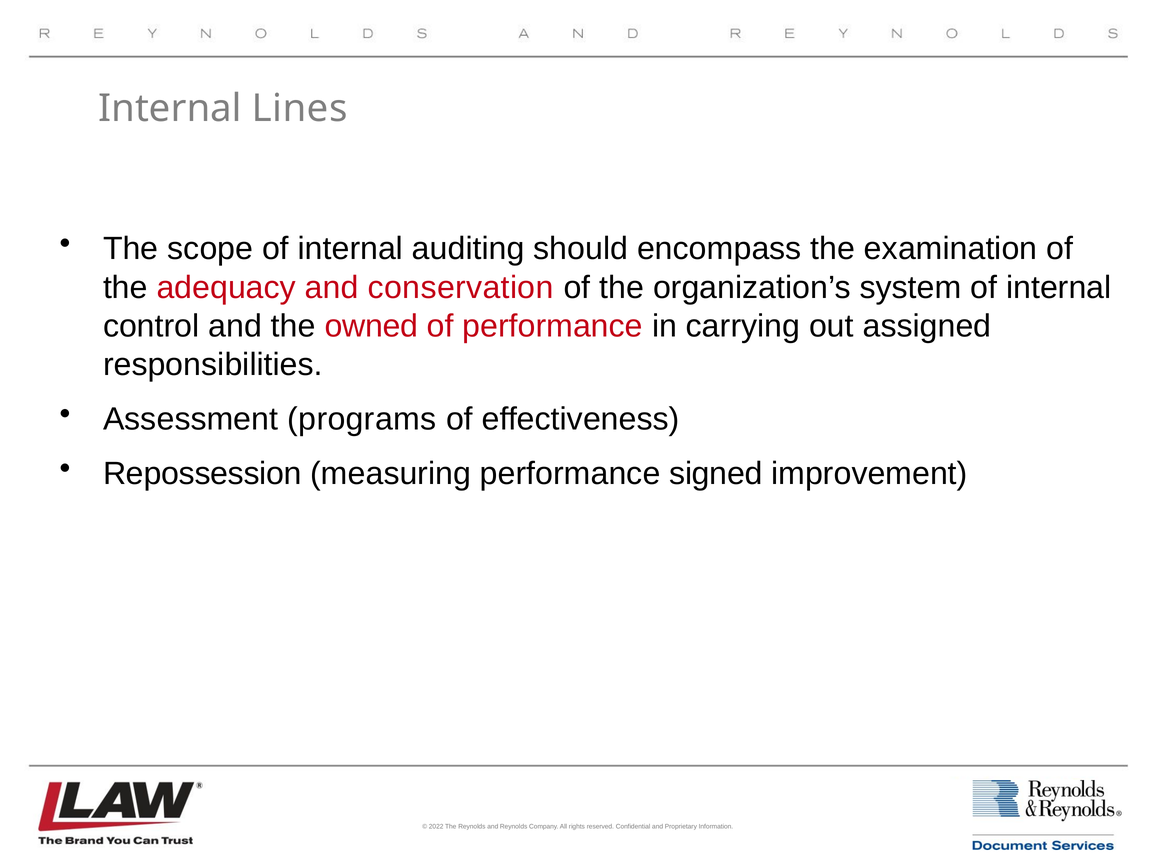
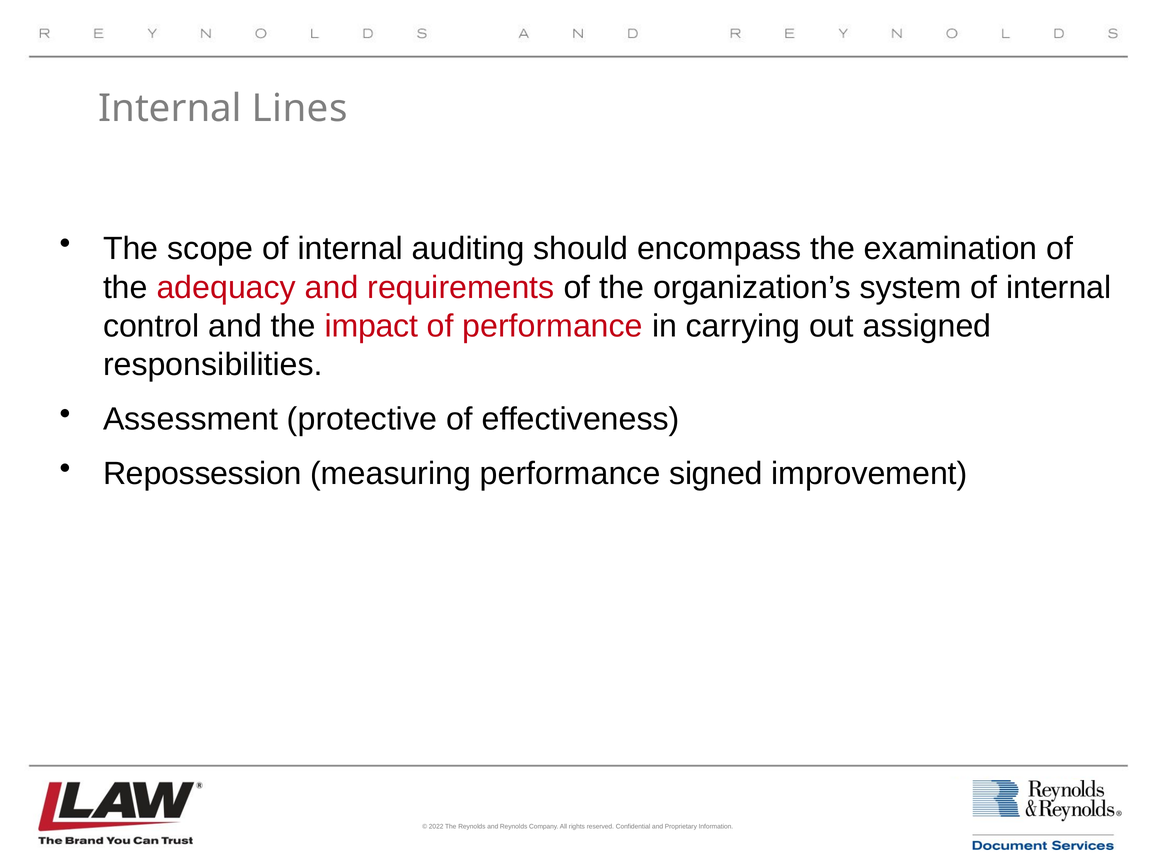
conservation: conservation -> requirements (461, 287)
owned: owned -> impact (371, 326)
programs: programs -> protective (362, 419)
